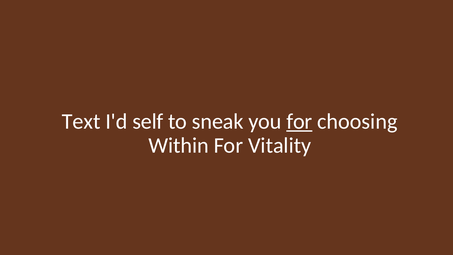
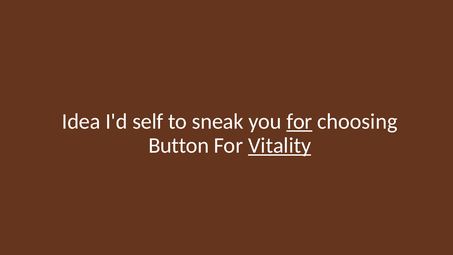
Text: Text -> Idea (81, 121)
Within: Within -> Button (179, 145)
Vitality underline: none -> present (280, 145)
